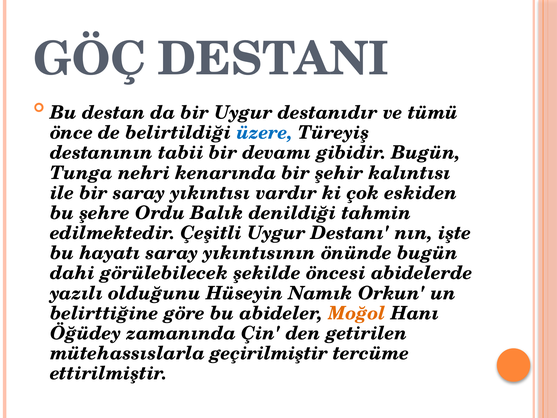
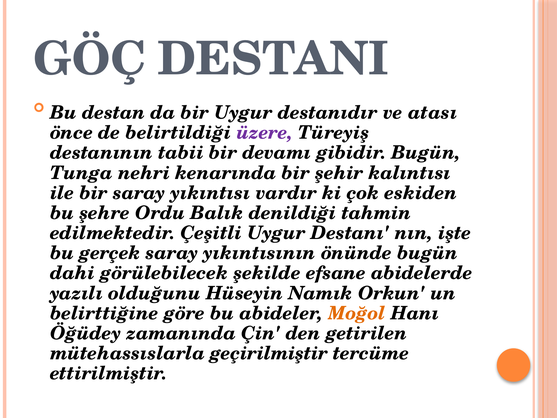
tümü: tümü -> atası (433, 113)
üzere colour: blue -> purple (265, 133)
hayatı: hayatı -> gerçek (110, 253)
öncesi: öncesi -> efsane (336, 273)
